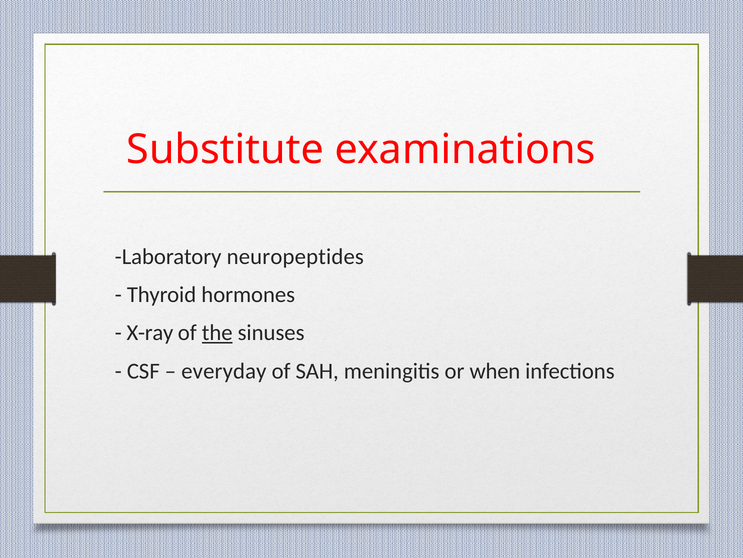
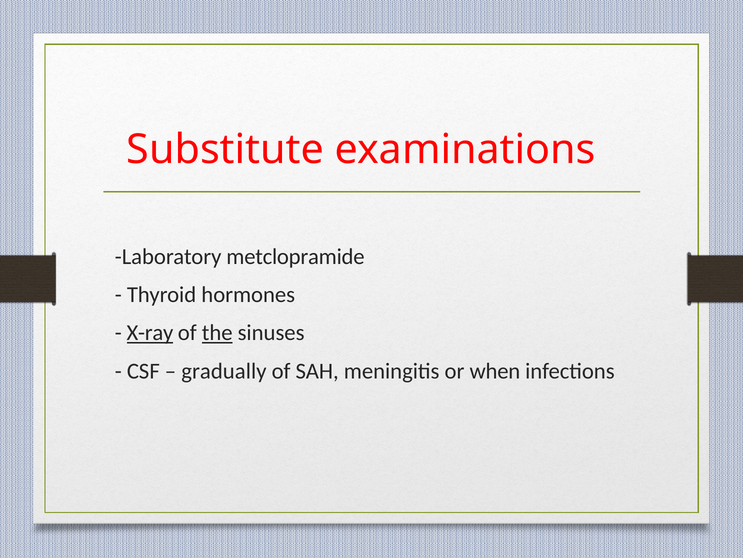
neuropeptides: neuropeptides -> metclopramide (295, 257)
X-ray underline: none -> present (150, 333)
everyday: everyday -> gradually (224, 371)
